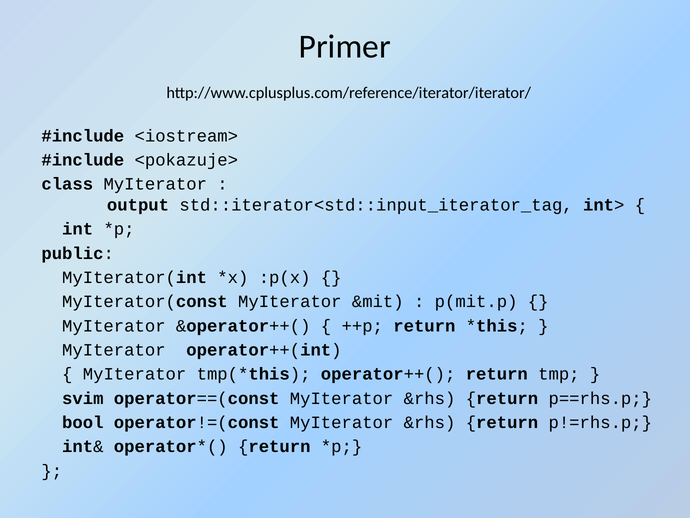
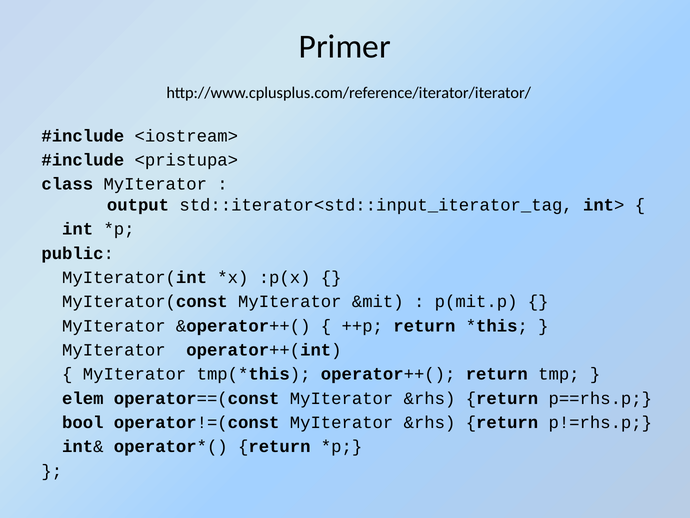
<pokazuje>: <pokazuje> -> <pristupa> (186, 160)
svim: svim -> elem (83, 398)
